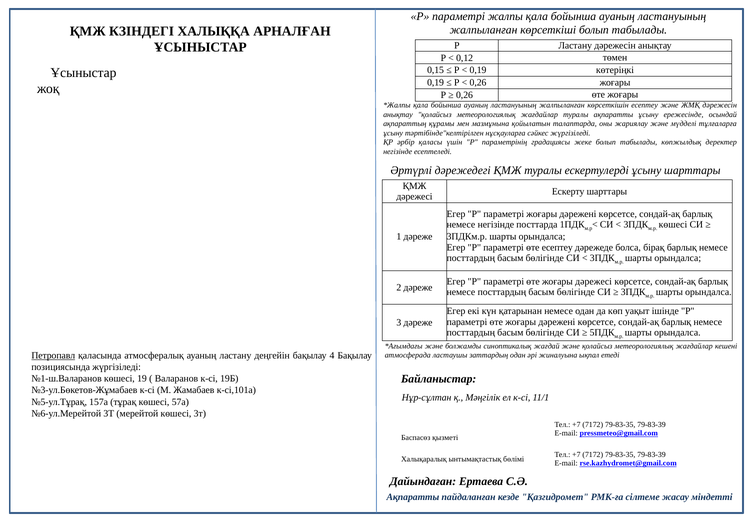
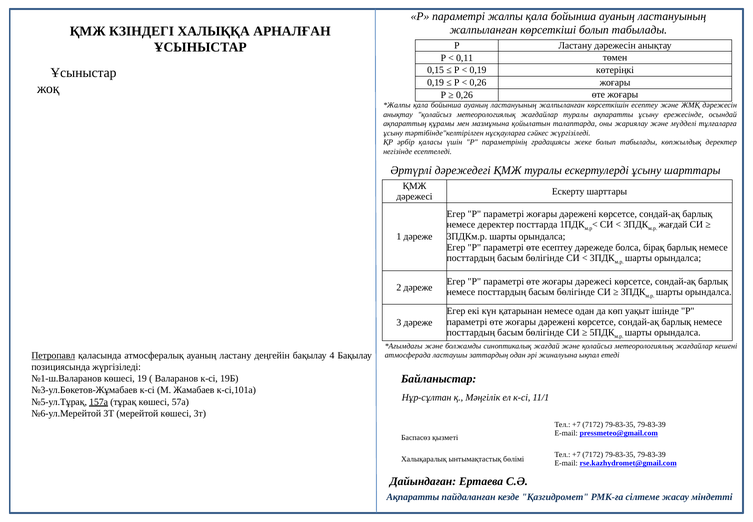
0,12: 0,12 -> 0,11 (465, 58)
немесе негізінде: негізінде -> деректер (496, 224)
көшесі: көшесі -> жағдай (673, 224)
157а underline: none -> present (99, 401)
